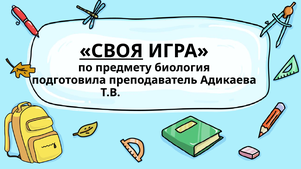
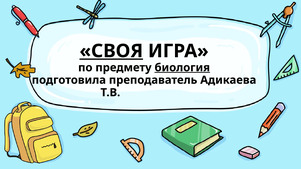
биология underline: none -> present (182, 68)
